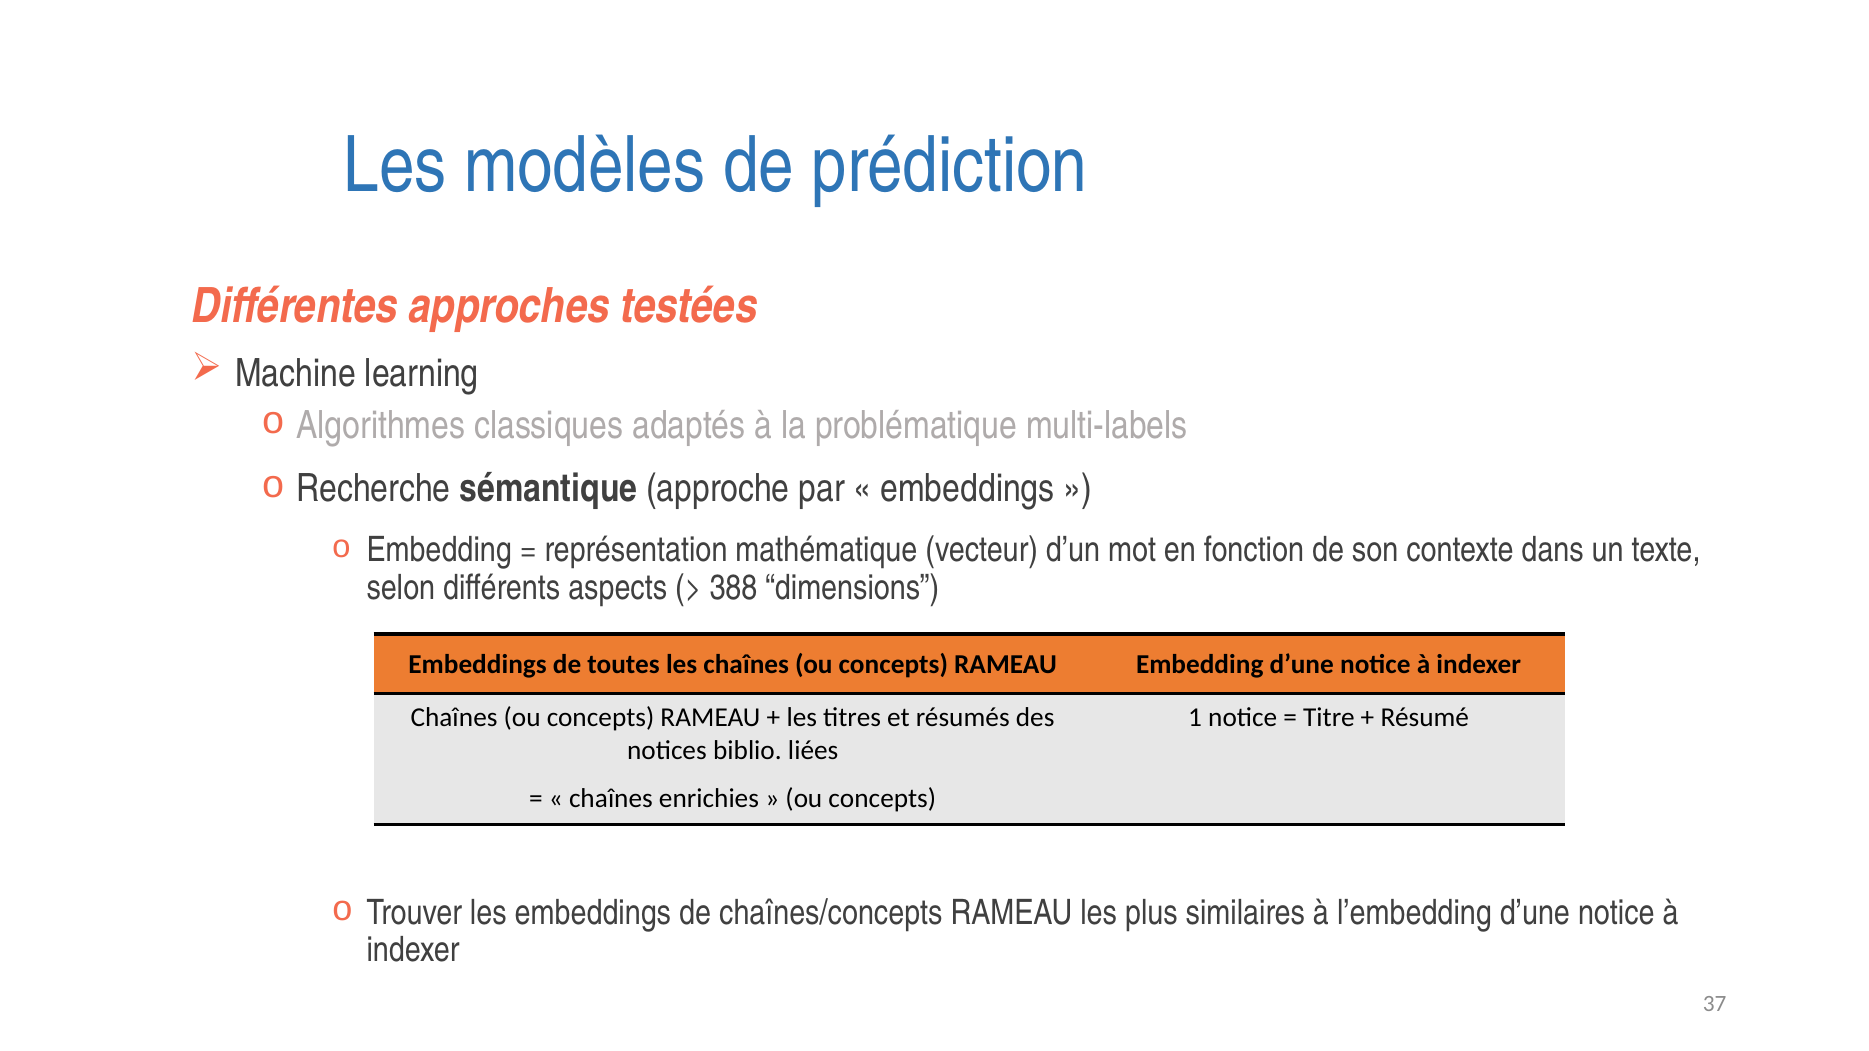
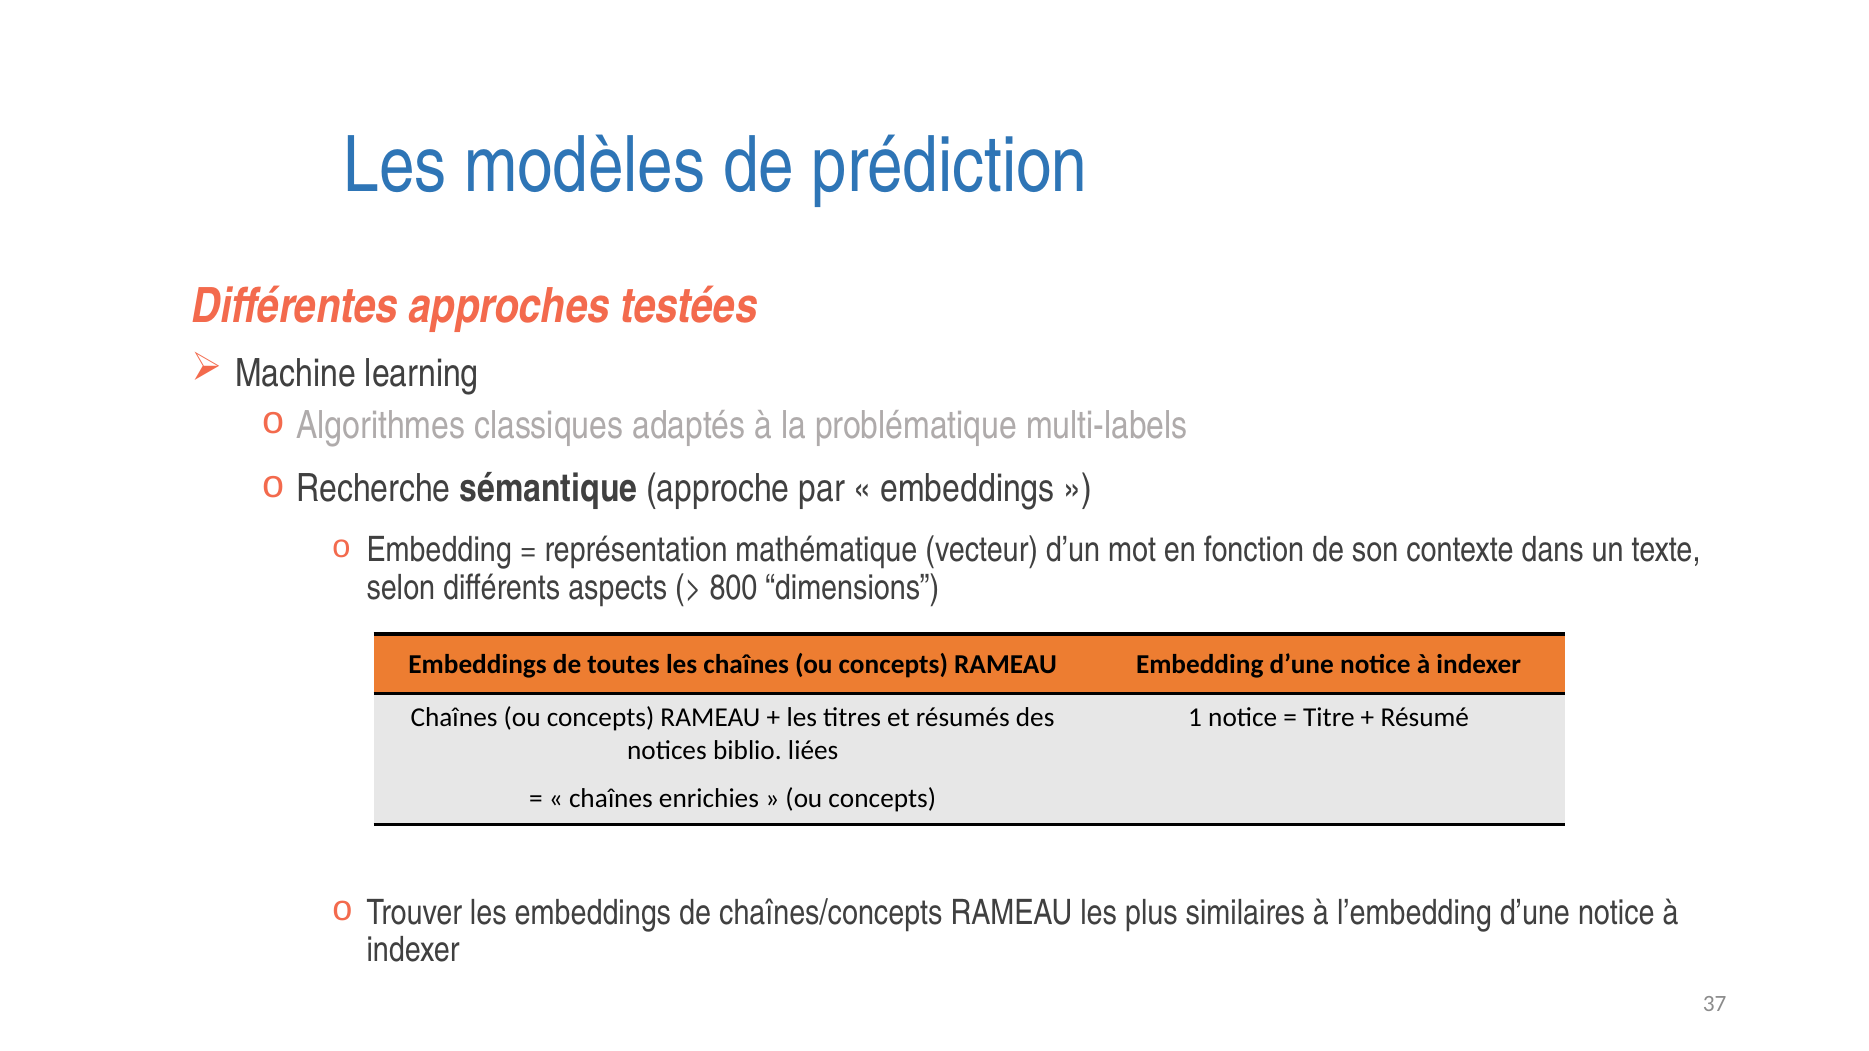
388: 388 -> 800 (733, 588)
